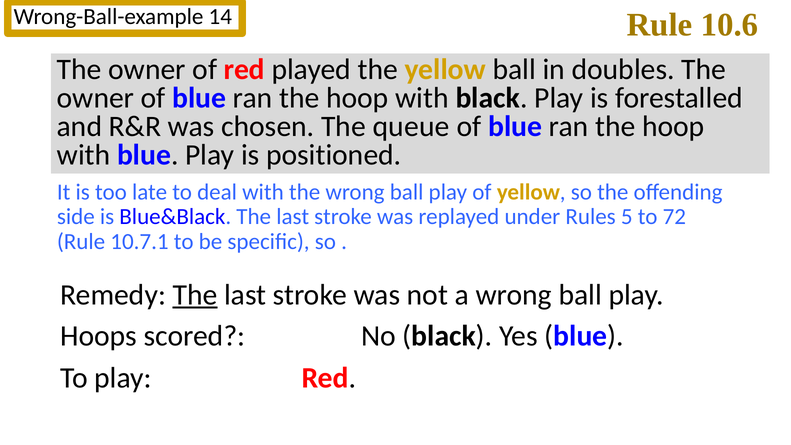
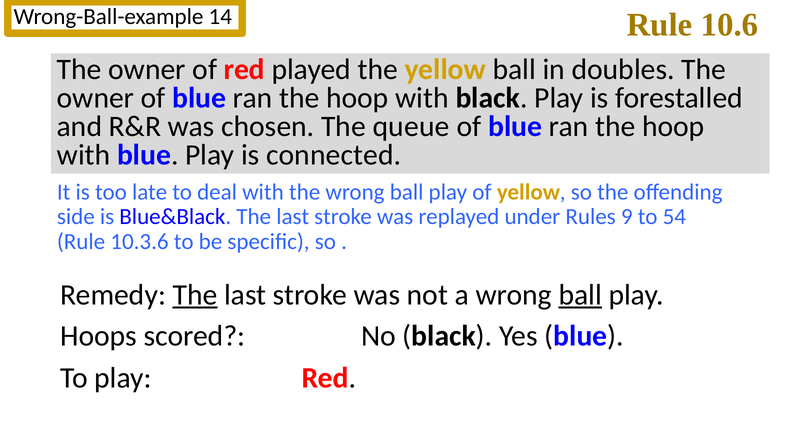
positioned: positioned -> connected (334, 155)
5: 5 -> 9 (627, 217)
72: 72 -> 54 (674, 217)
10.7.1: 10.7.1 -> 10.3.6 (139, 242)
ball underline: none -> present (580, 295)
